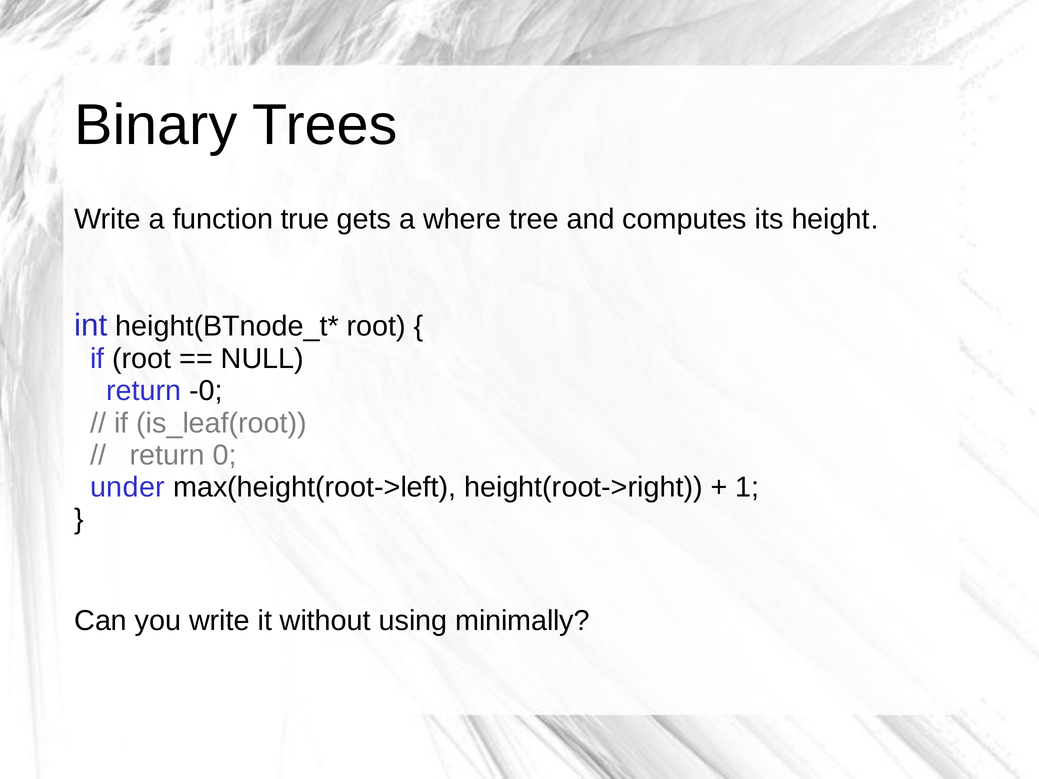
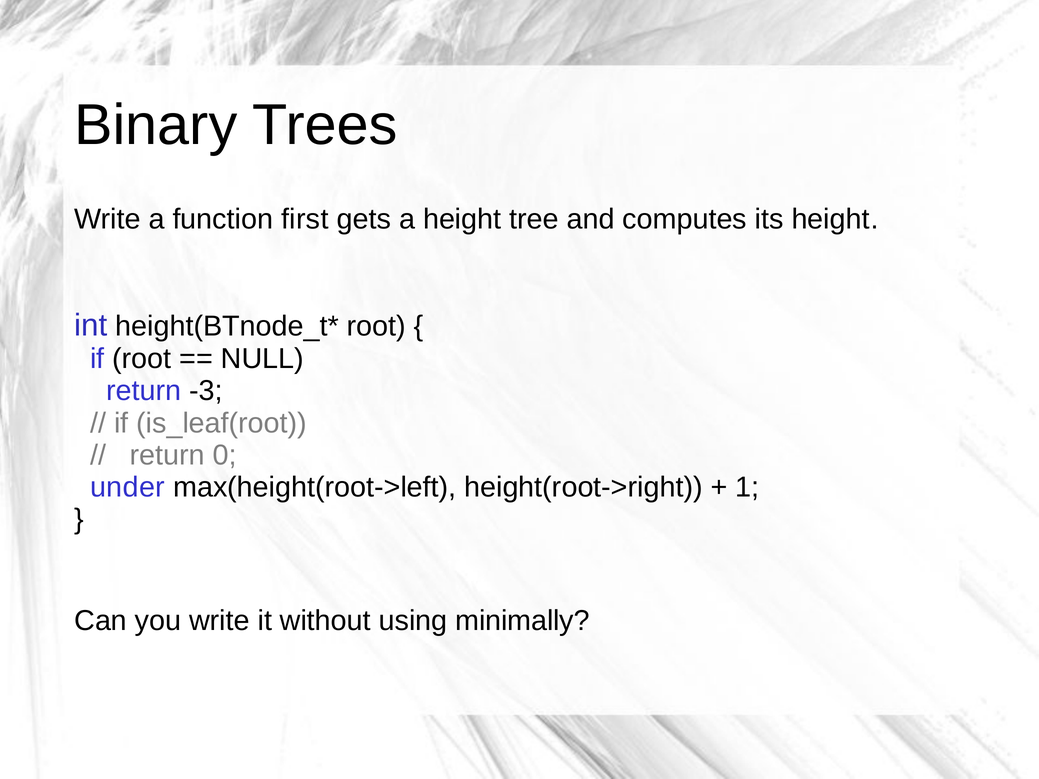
true: true -> first (305, 219)
a where: where -> height (462, 219)
-0: -0 -> -3 (206, 391)
